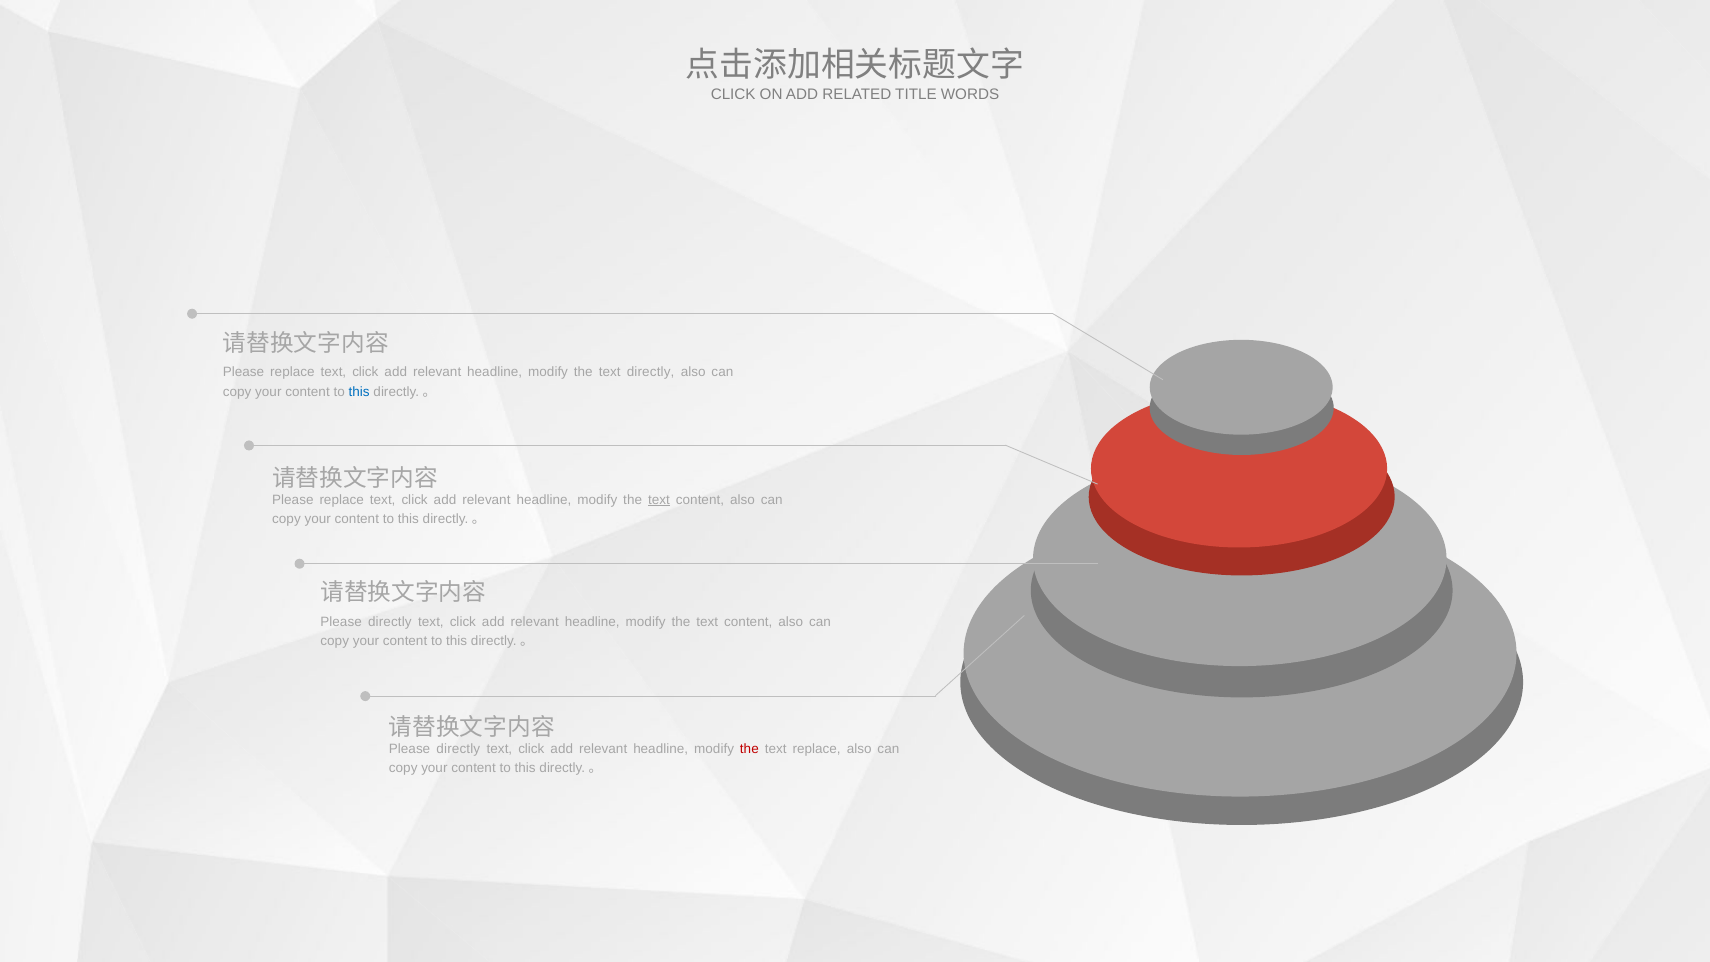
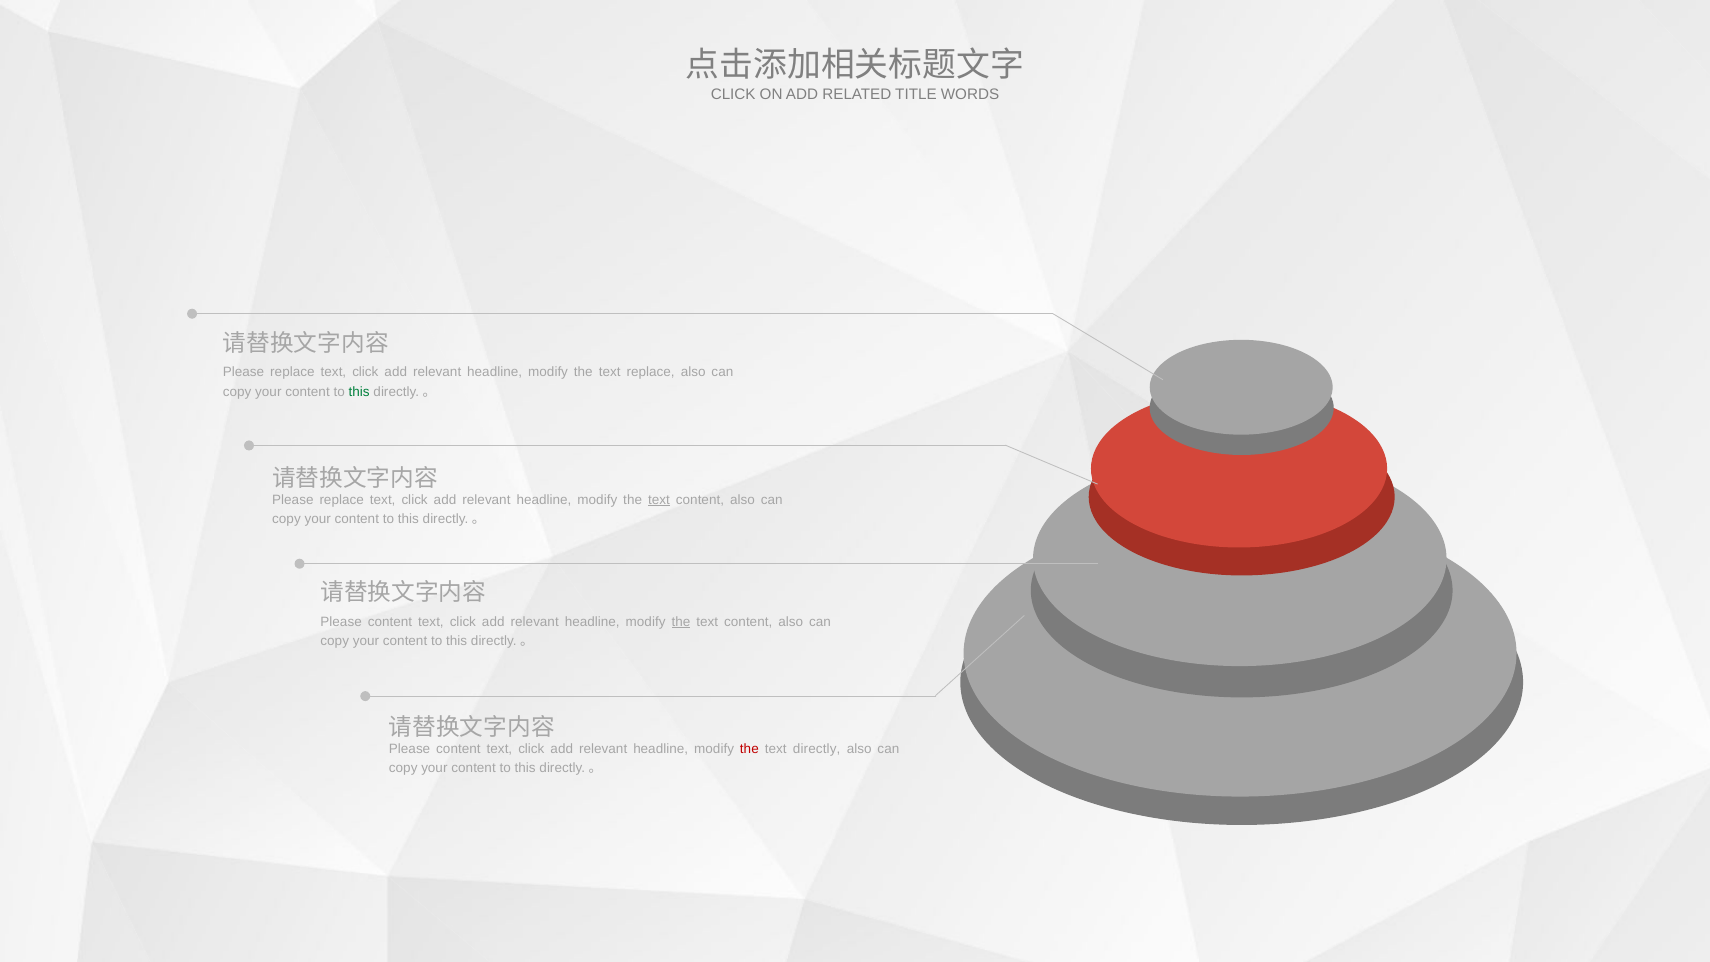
text directly: directly -> replace (651, 372)
this colour: blue -> green (359, 392)
directly: directly -> content (390, 621)
the underline: none -> present (681, 621)
directly: directly -> content (458, 749)
text replace: replace -> directly (817, 749)
